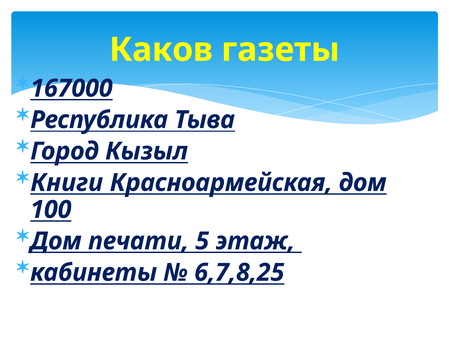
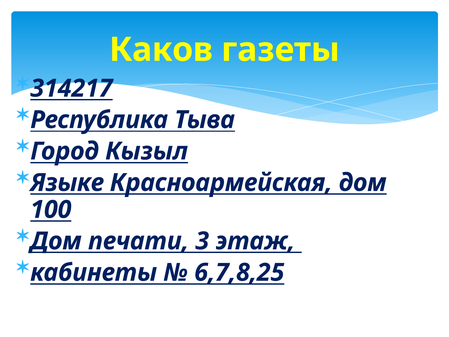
167000: 167000 -> 314217 (71, 88)
Книги: Книги -> Языке (67, 183)
5: 5 -> 3 (202, 241)
